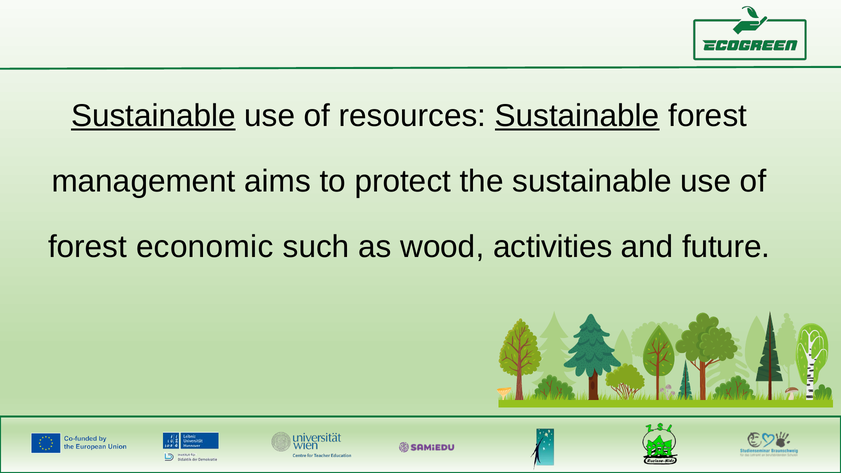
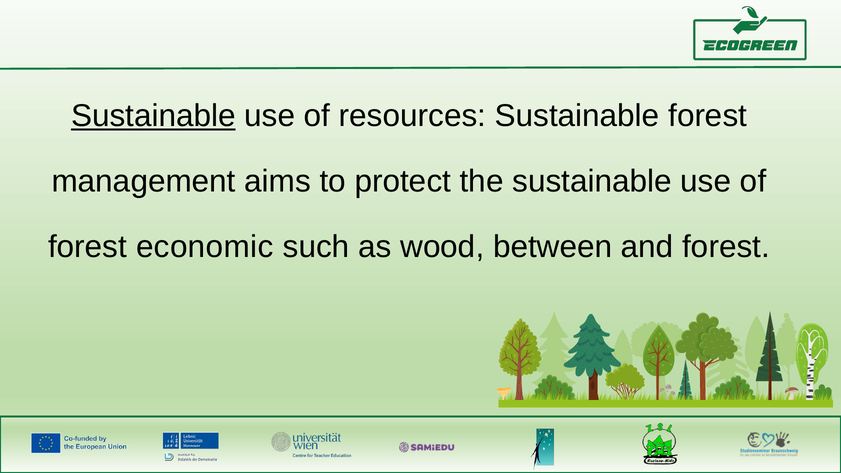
Sustainable underline: present -> none (577, 116)
activities: activities -> between (553, 247)
and future: future -> forest (726, 247)
